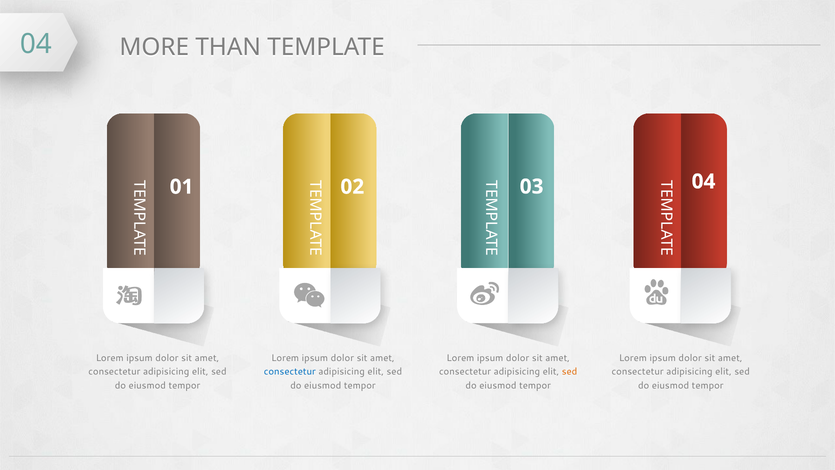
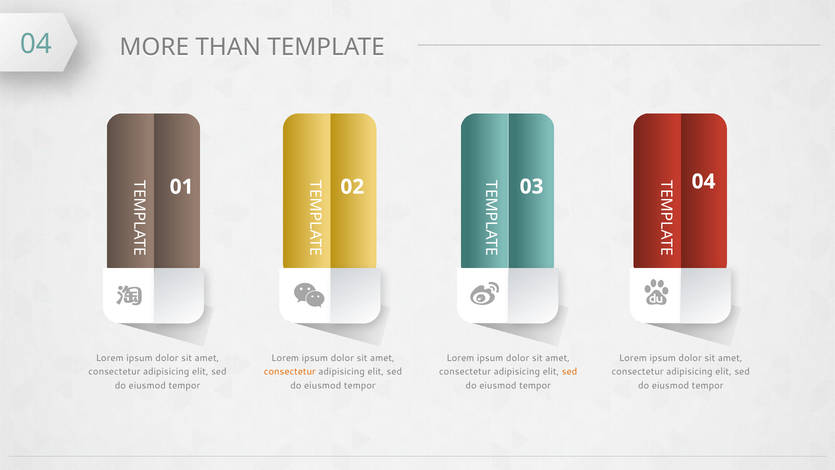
consectetur colour: blue -> orange (290, 371)
